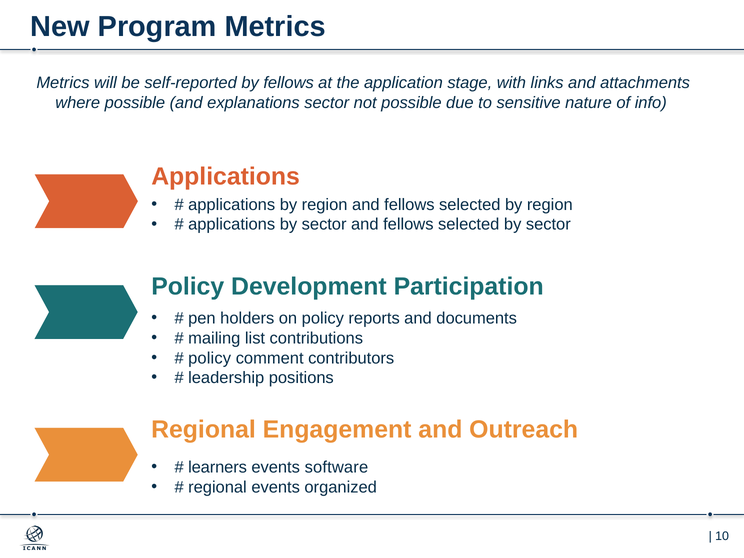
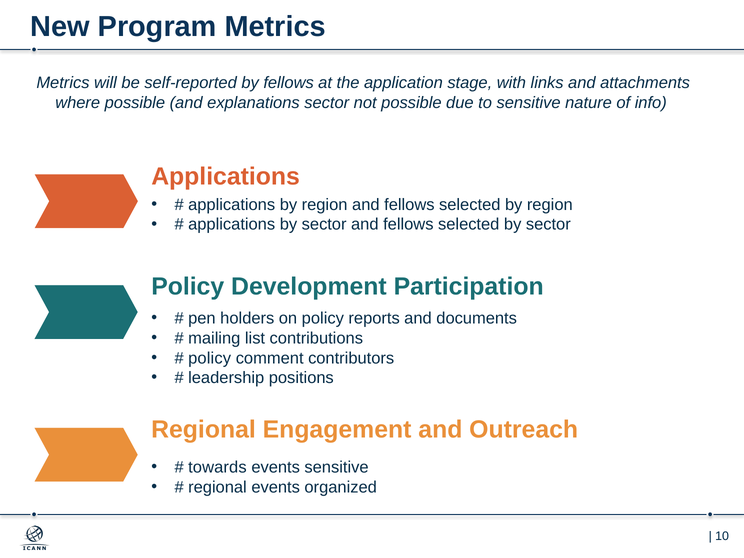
learners: learners -> towards (217, 467)
events software: software -> sensitive (337, 467)
